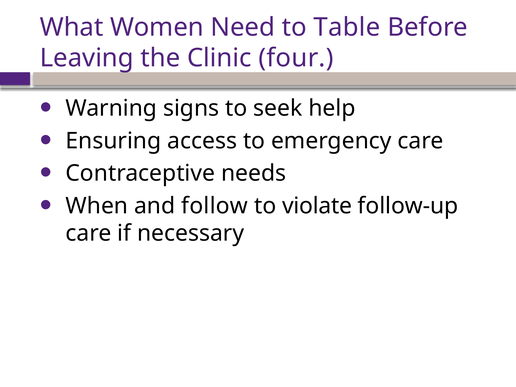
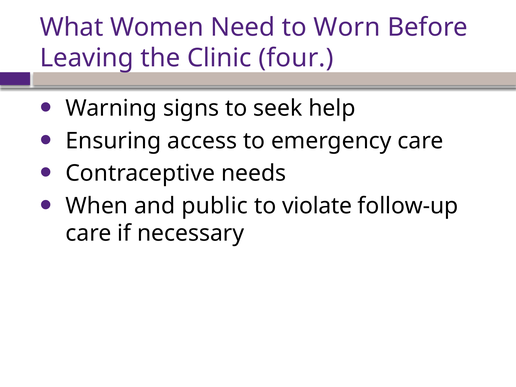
Table: Table -> Worn (347, 27)
follow: follow -> public (215, 206)
